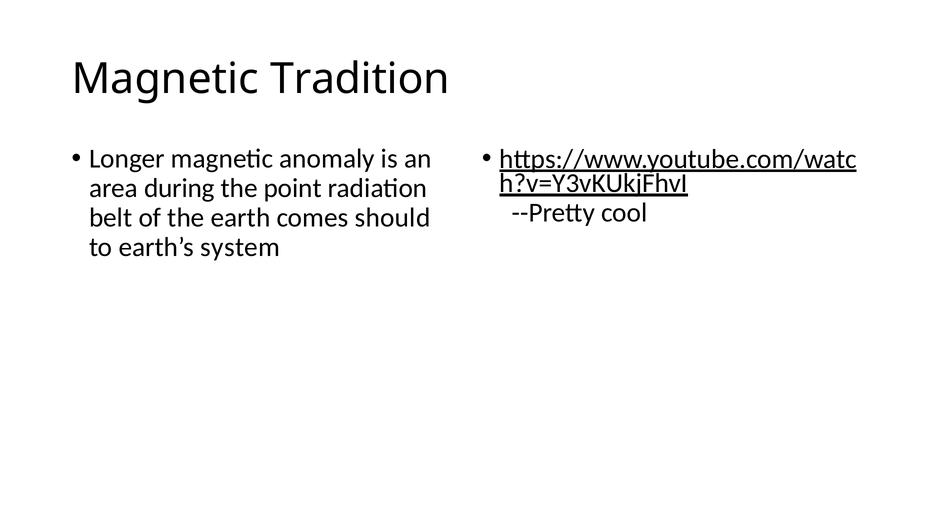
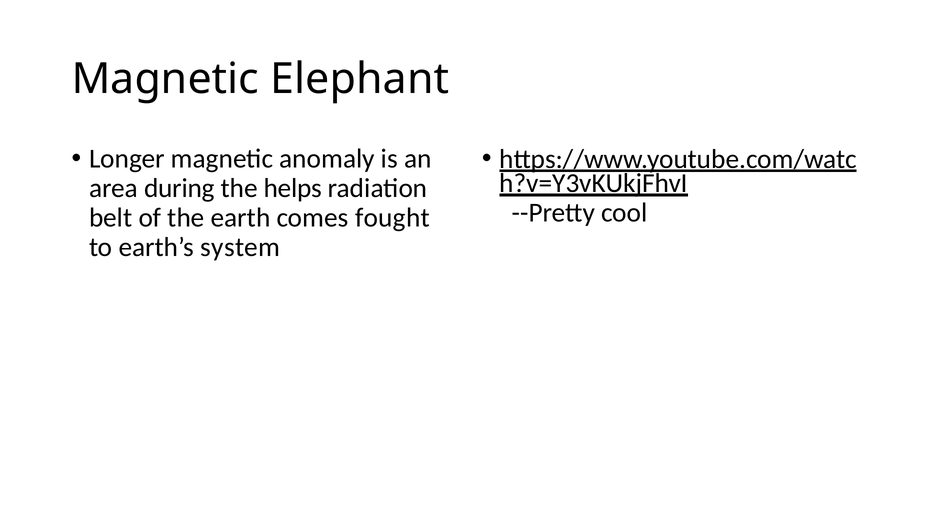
Tradition: Tradition -> Elephant (360, 79)
point: point -> helps (293, 188)
should: should -> fought (392, 218)
